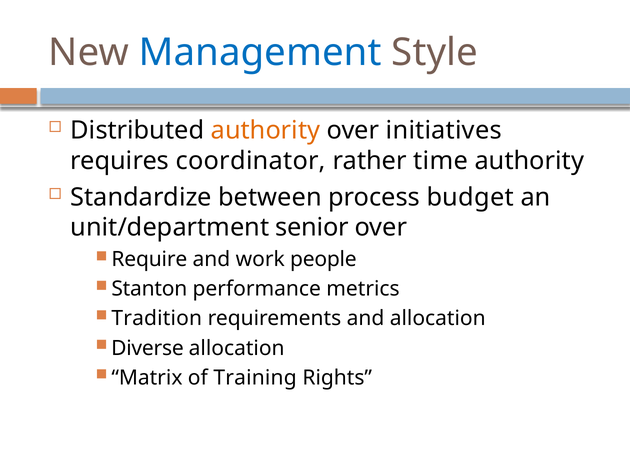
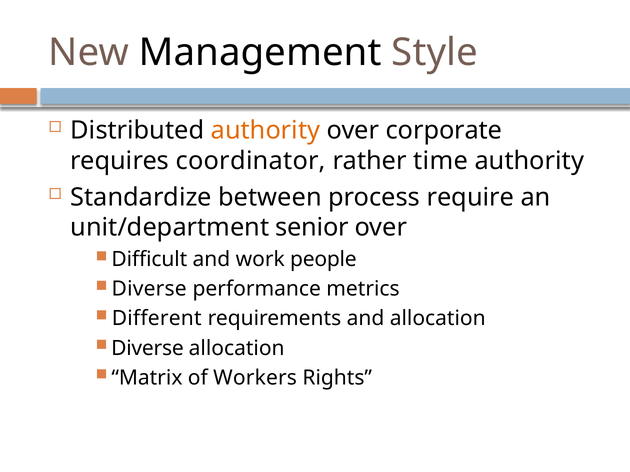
Management colour: blue -> black (260, 53)
initiatives: initiatives -> corporate (444, 130)
budget: budget -> require (470, 197)
Require: Require -> Difficult (149, 260)
Stanton: Stanton -> Diverse (149, 289)
Tradition: Tradition -> Different (157, 319)
Training: Training -> Workers (255, 378)
